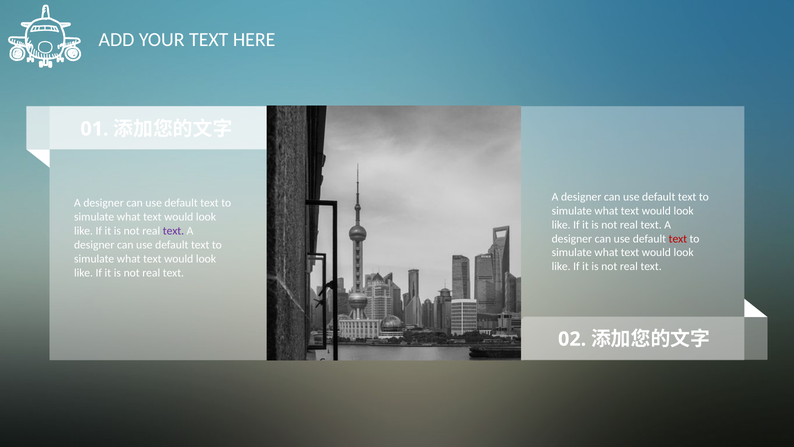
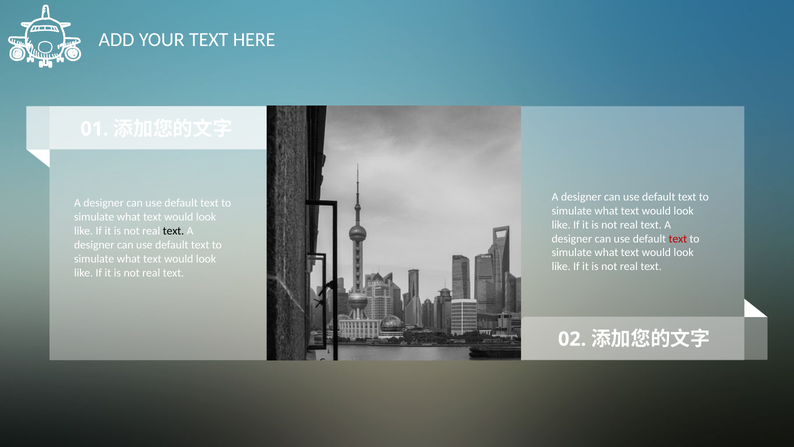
text colour: purple -> black (173, 231)
